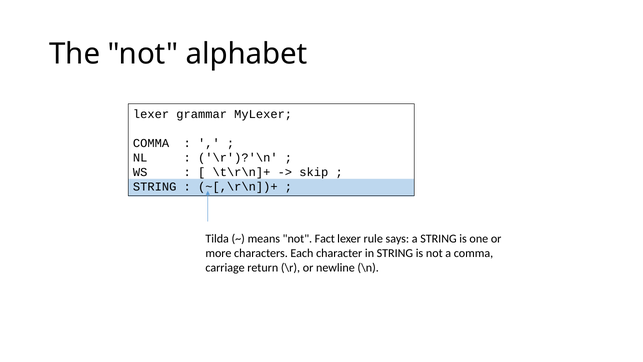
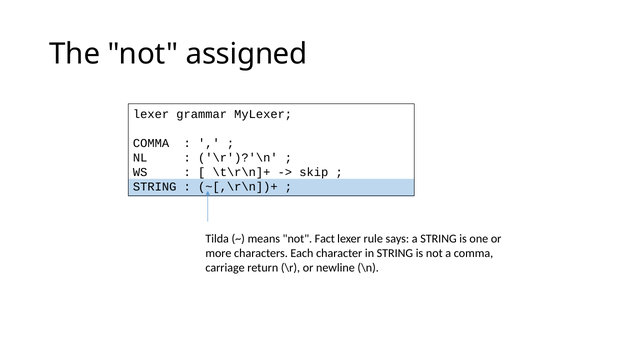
alphabet: alphabet -> assigned (247, 54)
